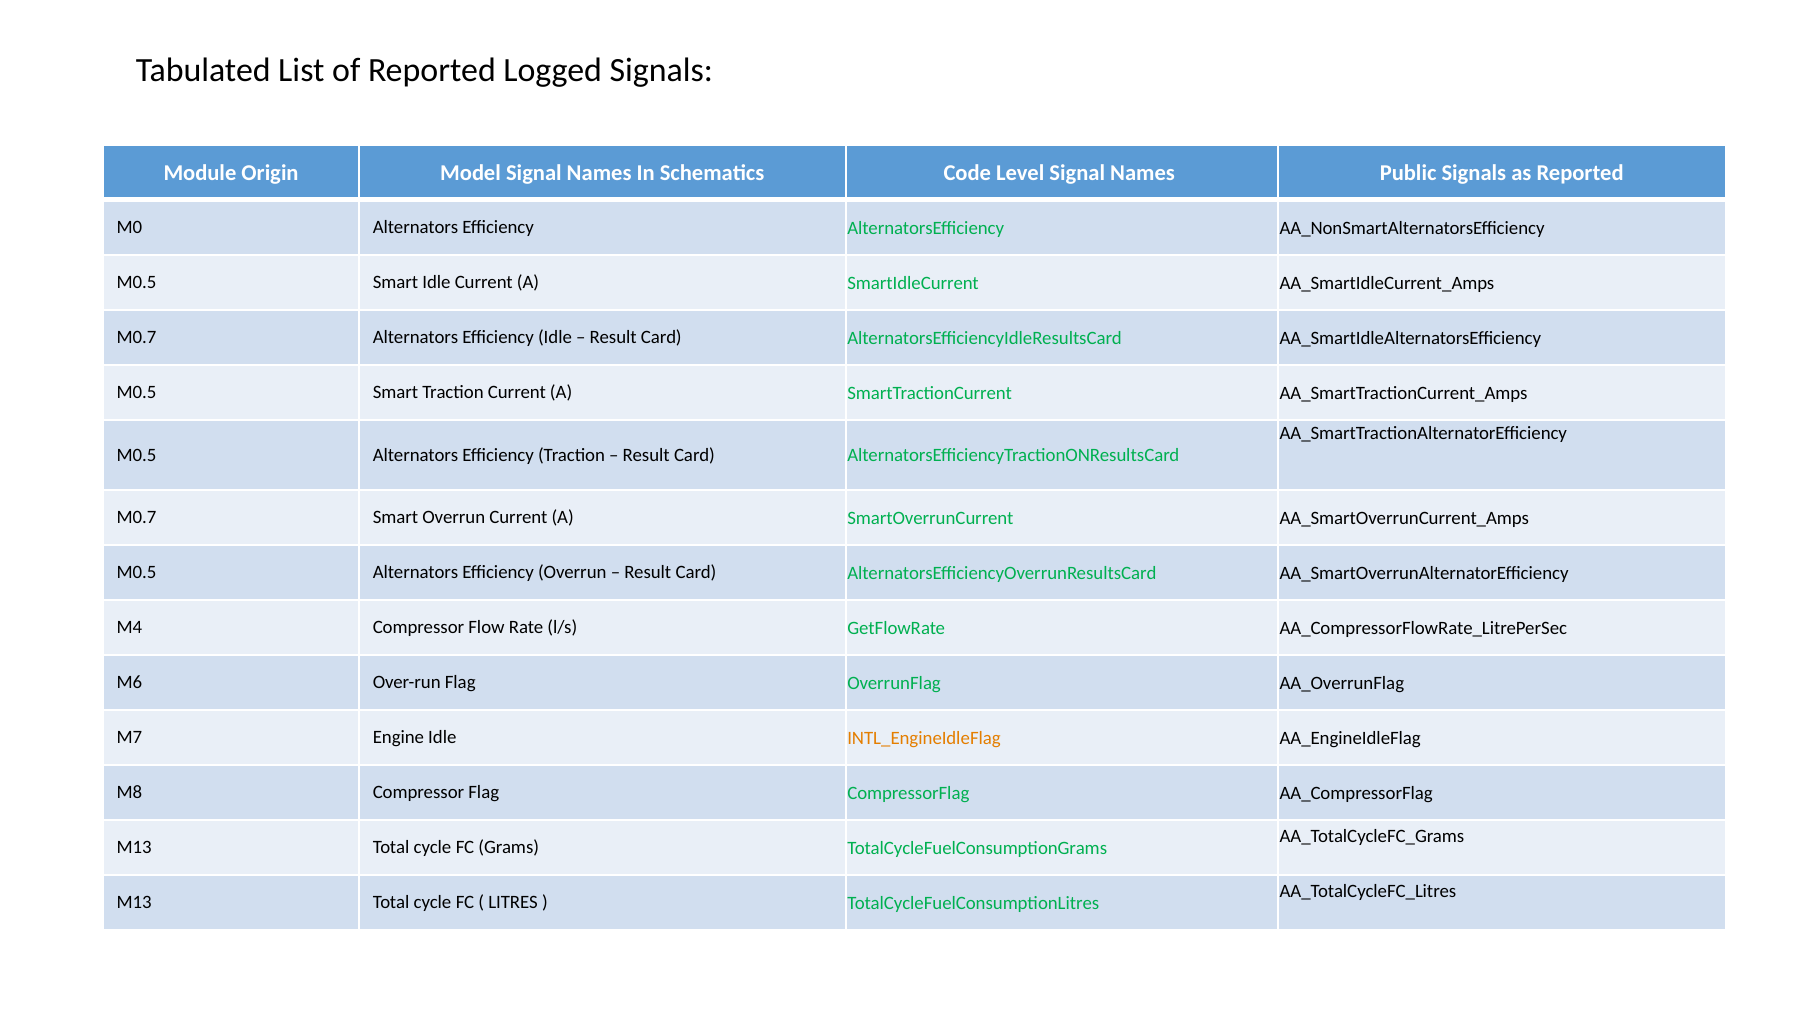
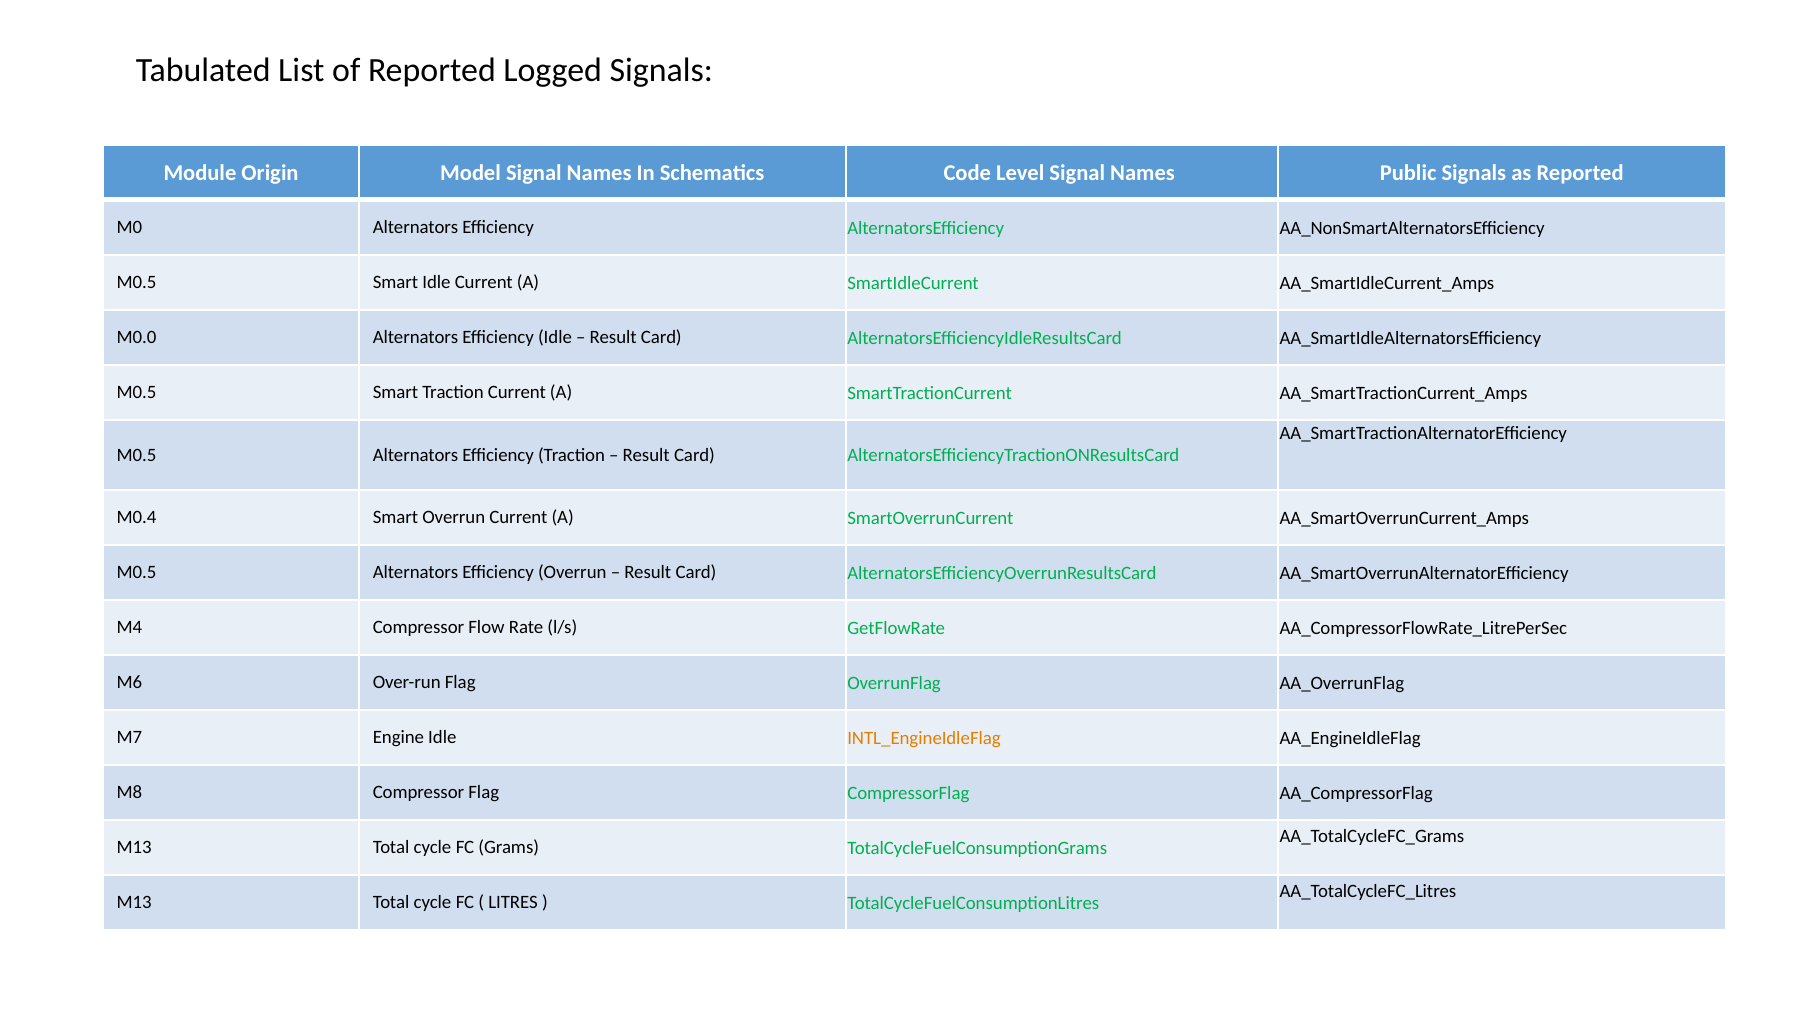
M0.7: M0.7 -> M0.0 (137, 338)
M0.7: M0.7 -> M0.4 (137, 518)
